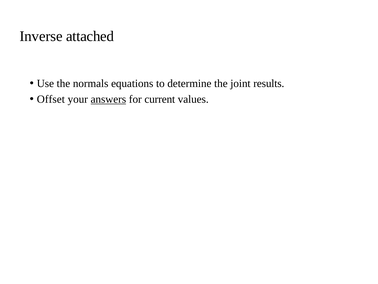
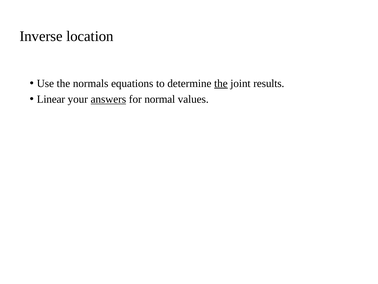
attached: attached -> location (90, 36)
the underline: none -> present (221, 83)
Offset: Offset -> Linear (51, 99)
current: current -> normal (160, 99)
